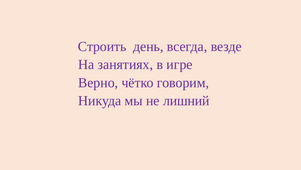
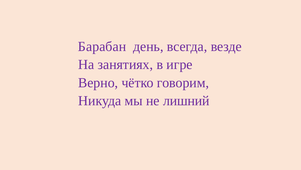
Строить: Строить -> Барабан (102, 46)
